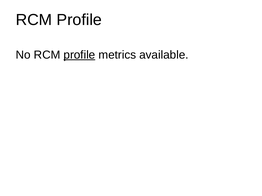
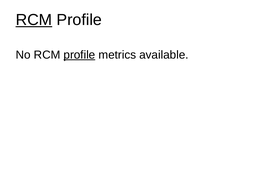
RCM underline: none -> present (34, 20)
